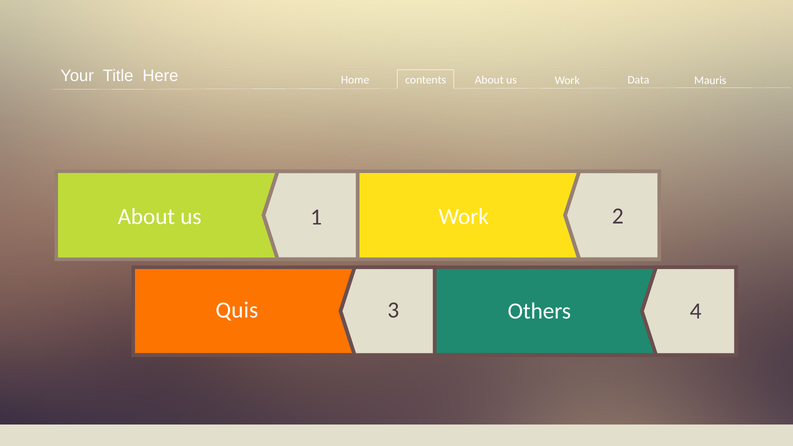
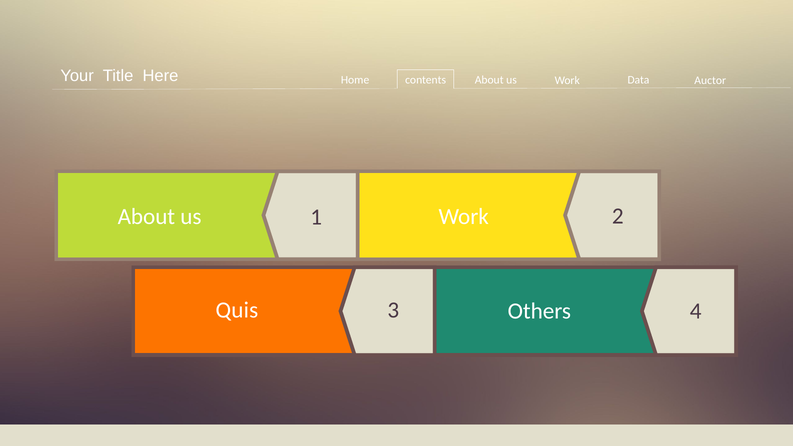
Mauris: Mauris -> Auctor (710, 80)
